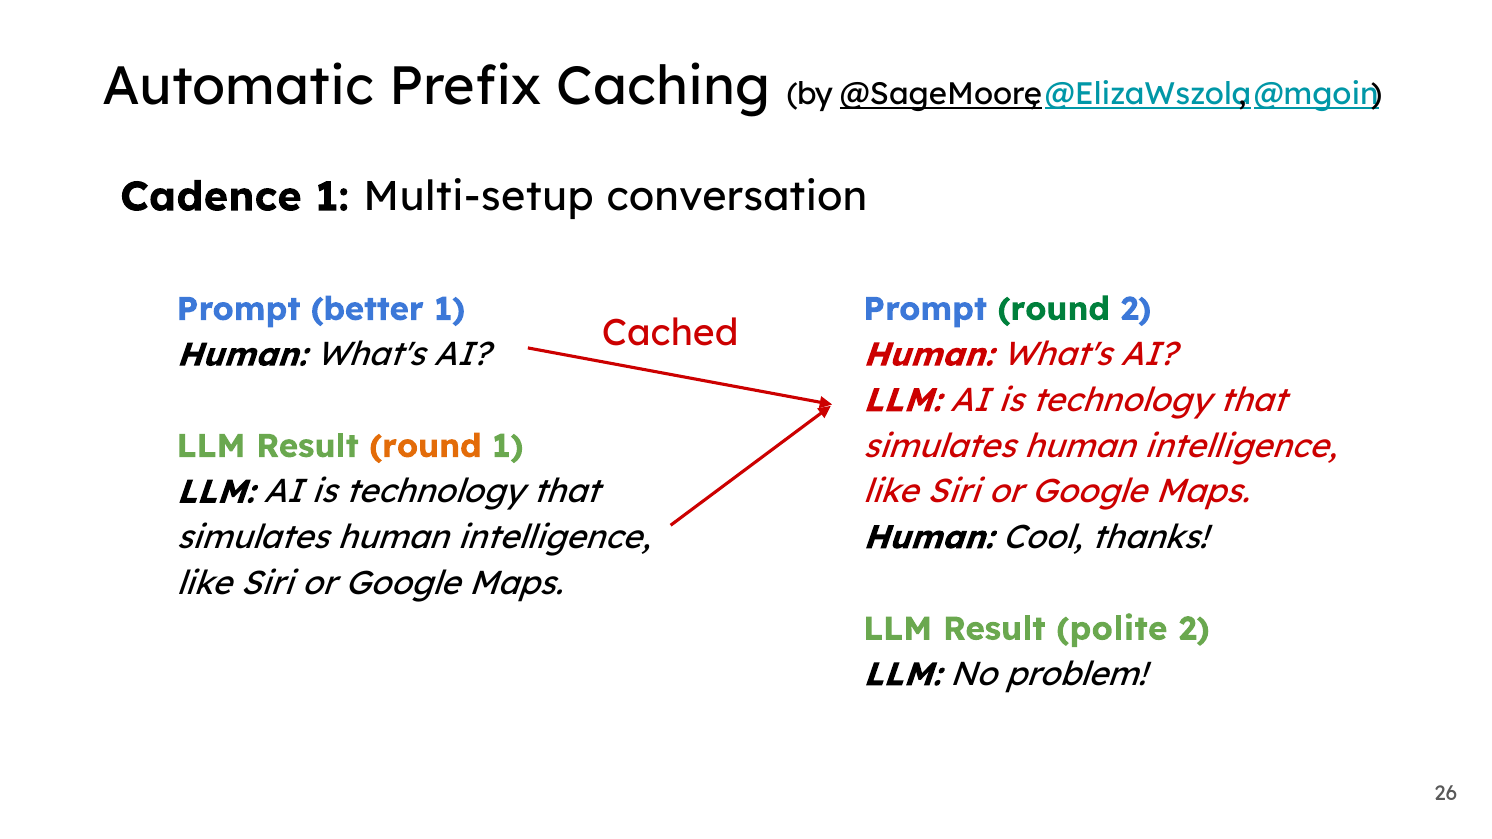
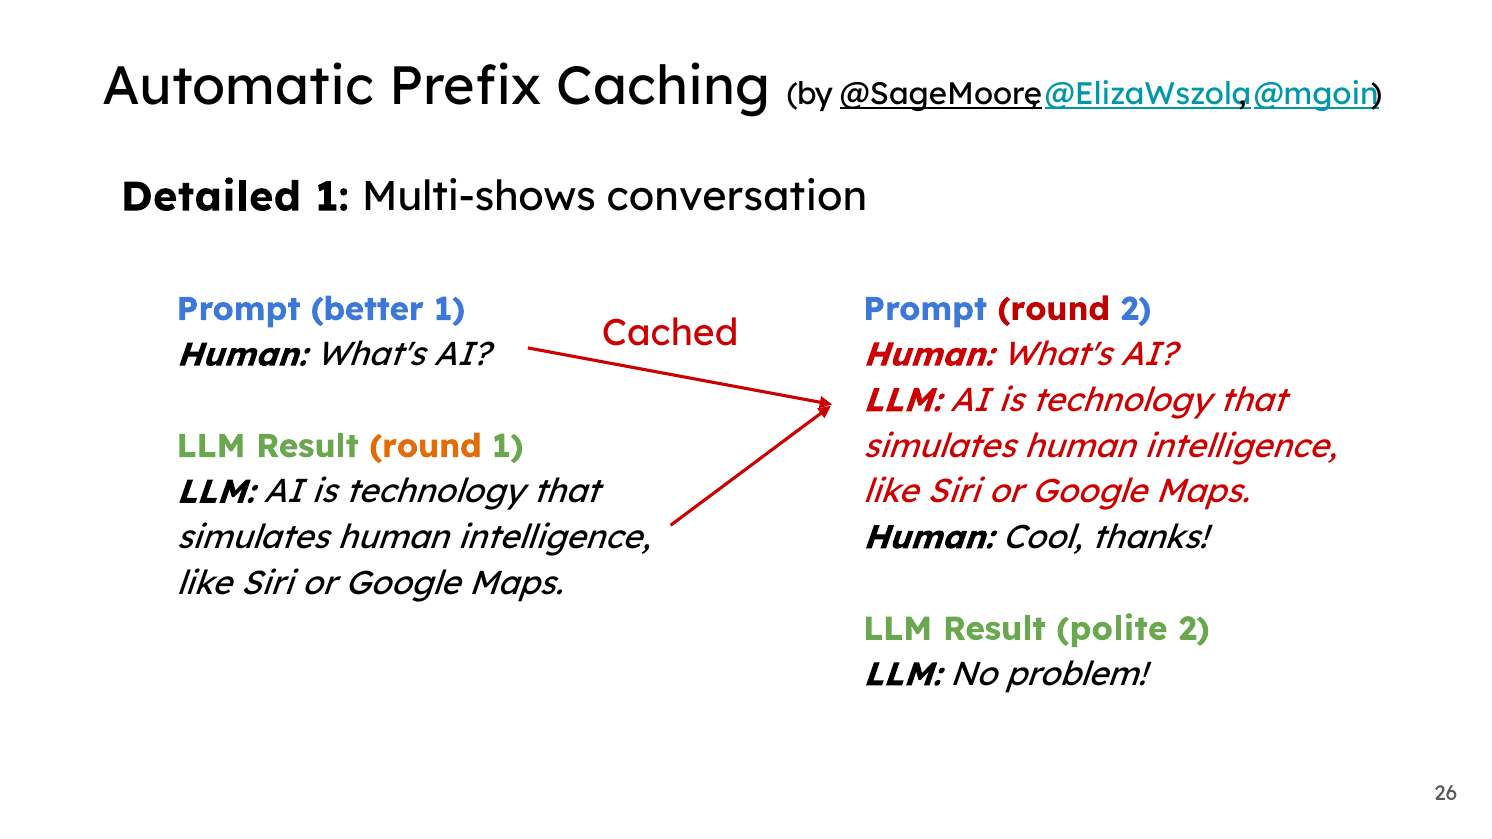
Cadence: Cadence -> Detailed (211, 197)
Multi-setup: Multi-setup -> Multi-shows (479, 197)
round colour: green -> red (1054, 309)
